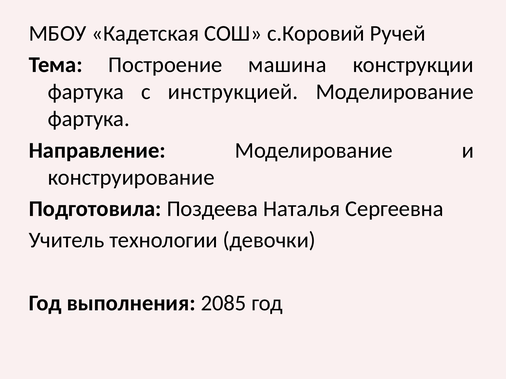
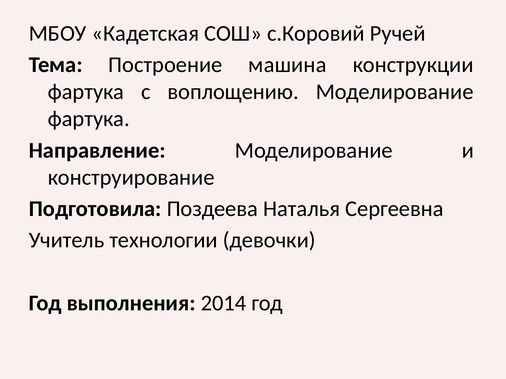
инструкцией: инструкцией -> воплощению (233, 92)
2085: 2085 -> 2014 (224, 304)
